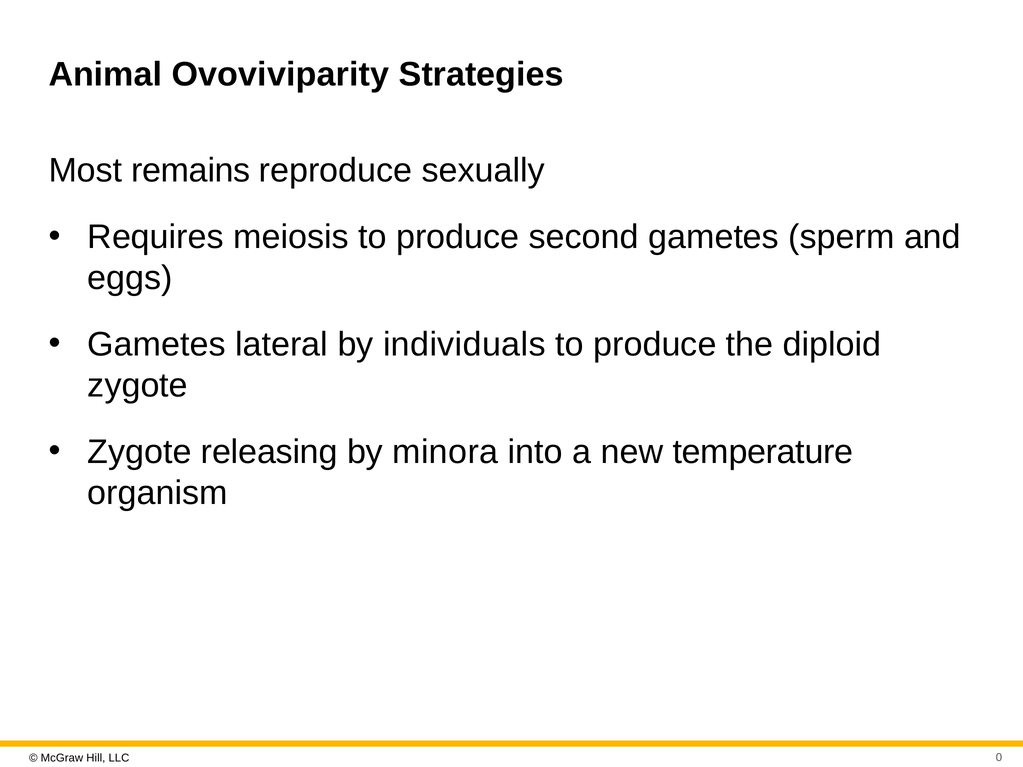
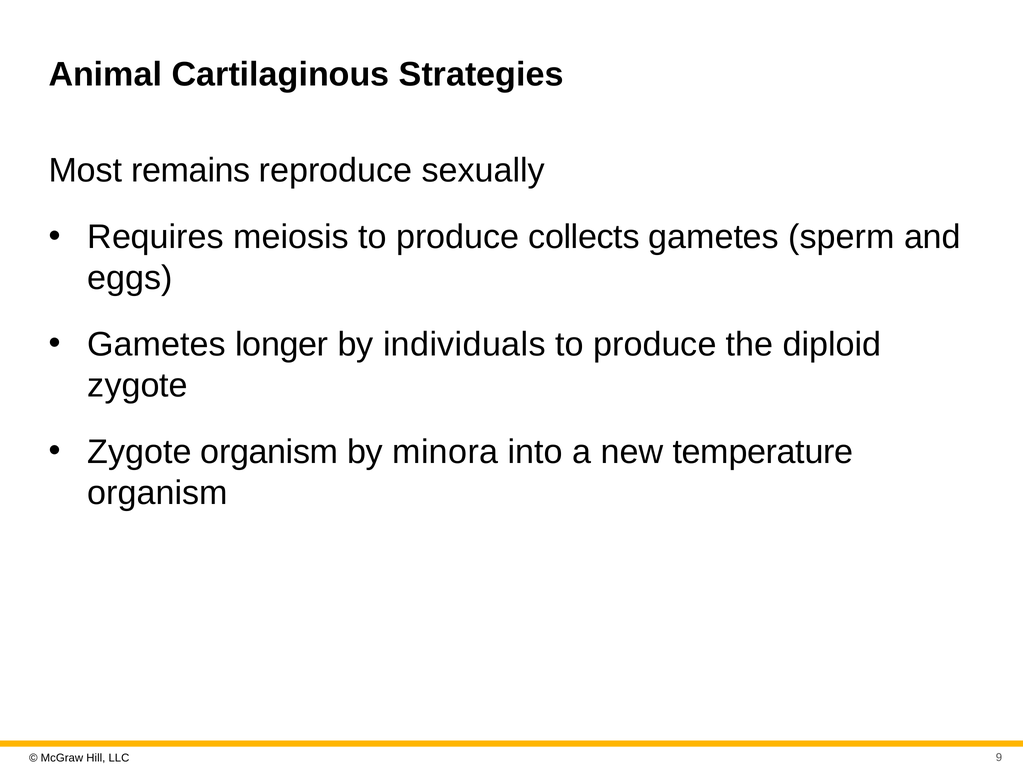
Ovoviviparity: Ovoviviparity -> Cartilaginous (281, 74)
second: second -> collects (584, 237)
lateral: lateral -> longer (282, 345)
Zygote releasing: releasing -> organism (269, 452)
0: 0 -> 9 (999, 758)
